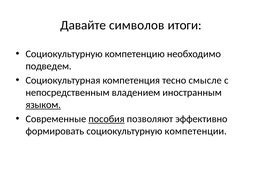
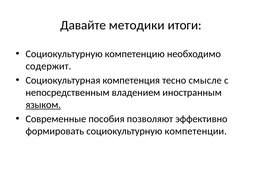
символов: символов -> методики (137, 25)
подведем: подведем -> содержит (48, 66)
пособия underline: present -> none (106, 119)
